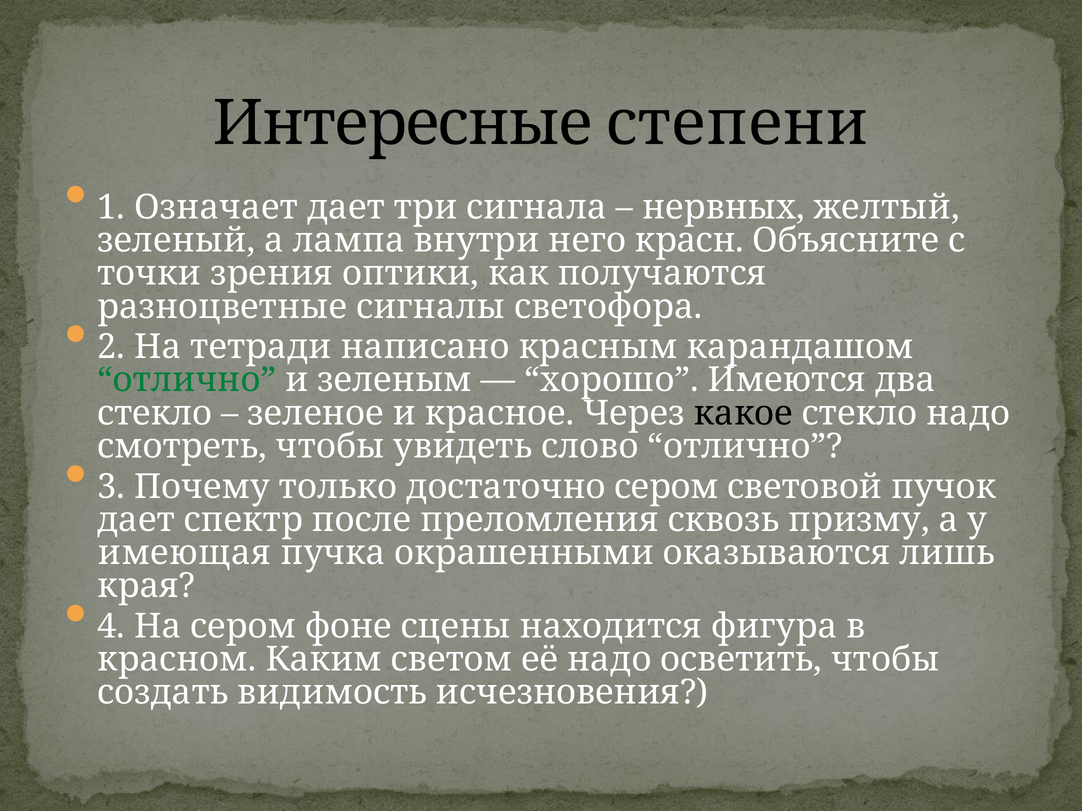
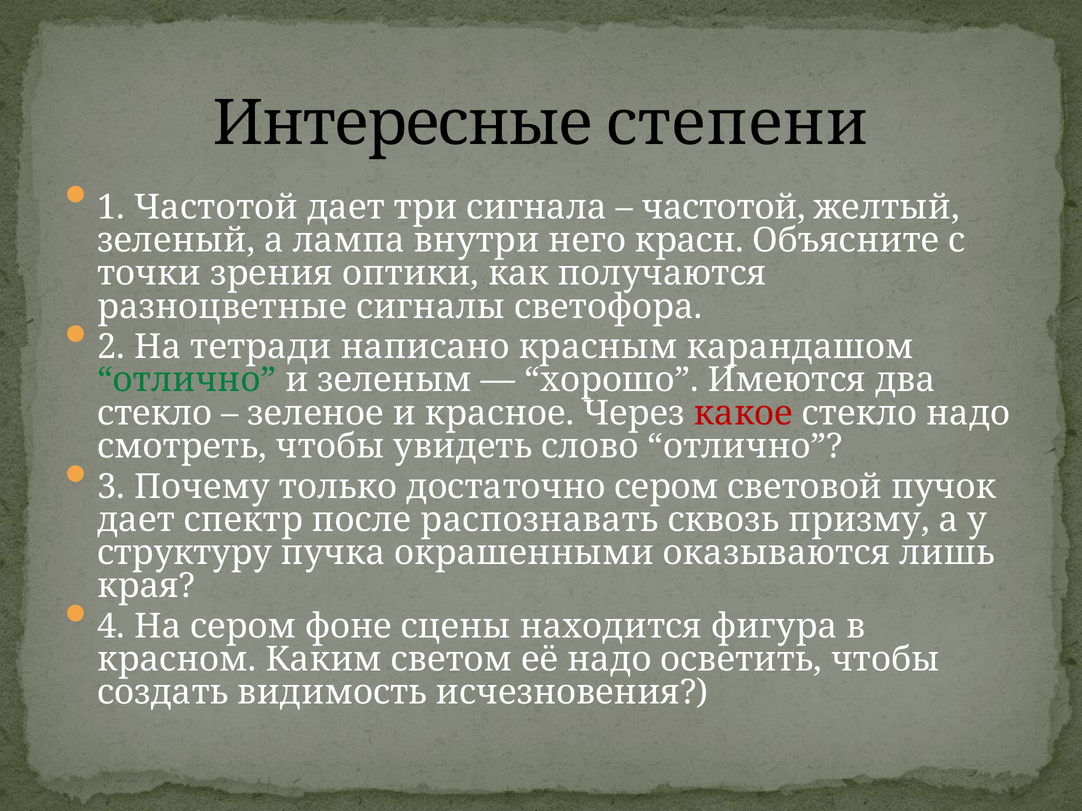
1 Означает: Означает -> Частотой (216, 207)
нервных: нервных -> частотой (724, 207)
какое colour: black -> red (743, 413)
преломления: преломления -> распознавать (540, 520)
имеющая: имеющая -> структуру (185, 553)
